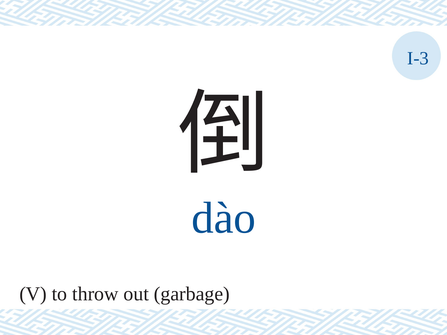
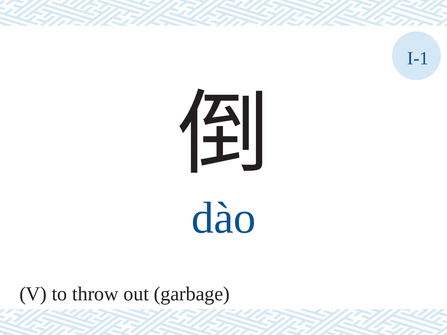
I-3: I-3 -> I-1 (418, 59)
